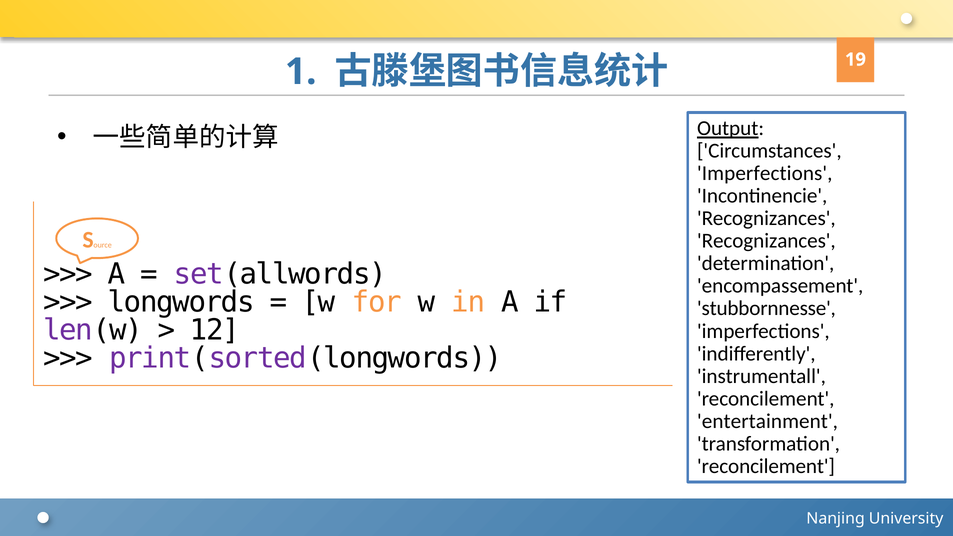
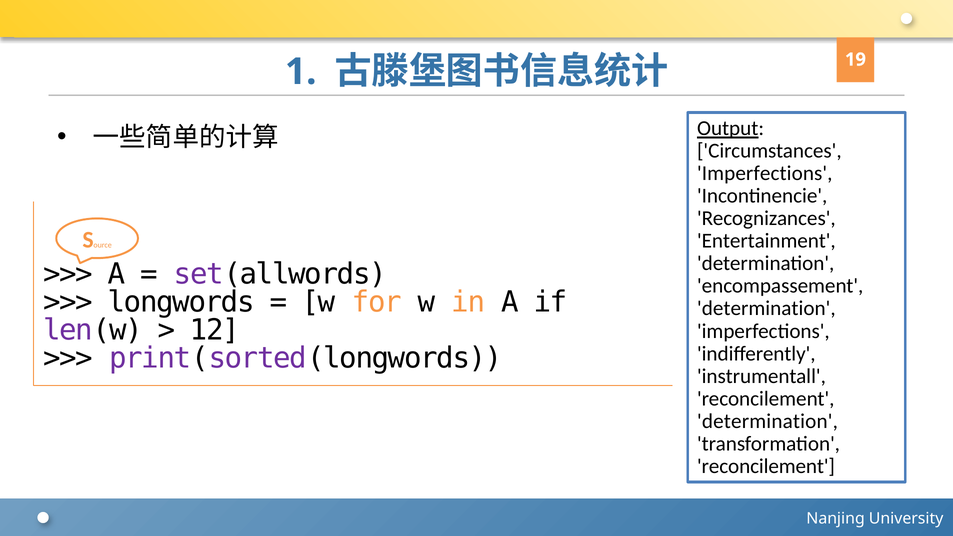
Recognizances: Recognizances -> Entertainment (766, 241)
stubbornnesse: stubbornnesse -> determination (766, 309)
entertainment: entertainment -> determination (767, 421)
